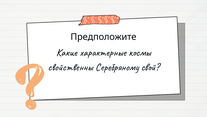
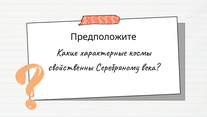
свой: свой -> века (150, 67)
